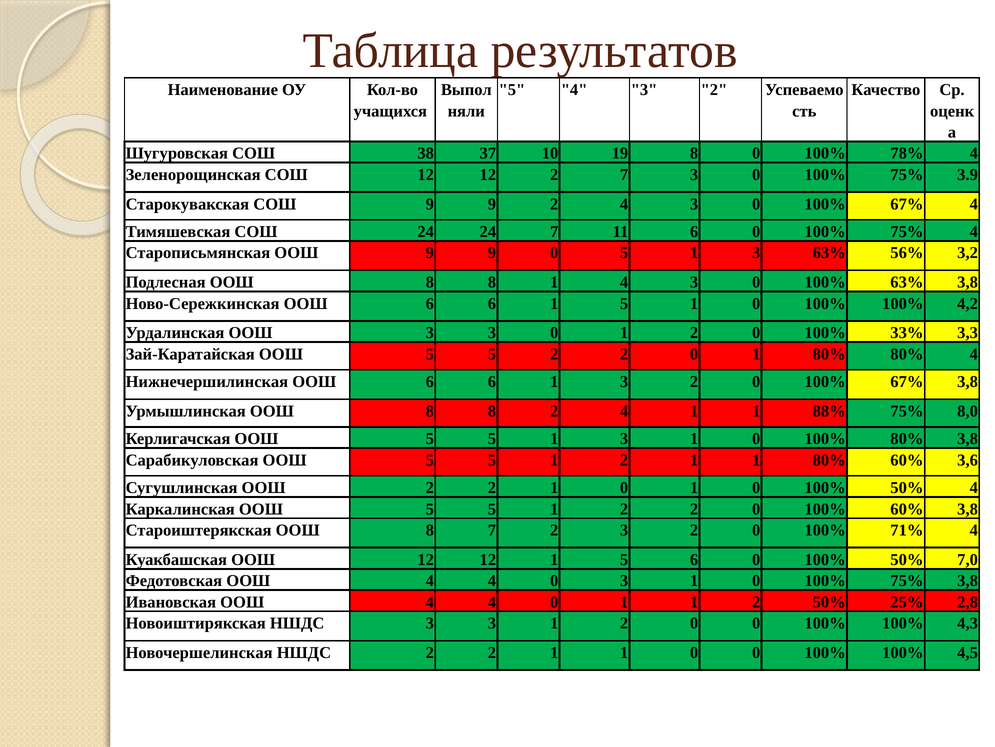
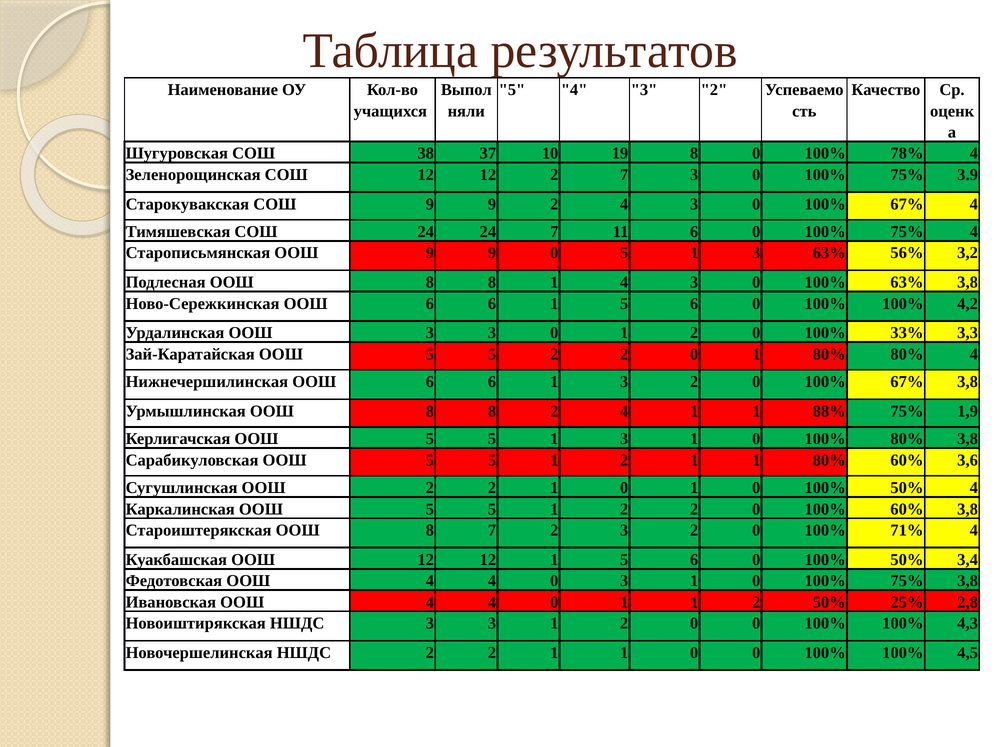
6 1 5 1: 1 -> 6 (694, 303)
8,0: 8,0 -> 1,9 (968, 411)
7,0: 7,0 -> 3,4 (968, 559)
